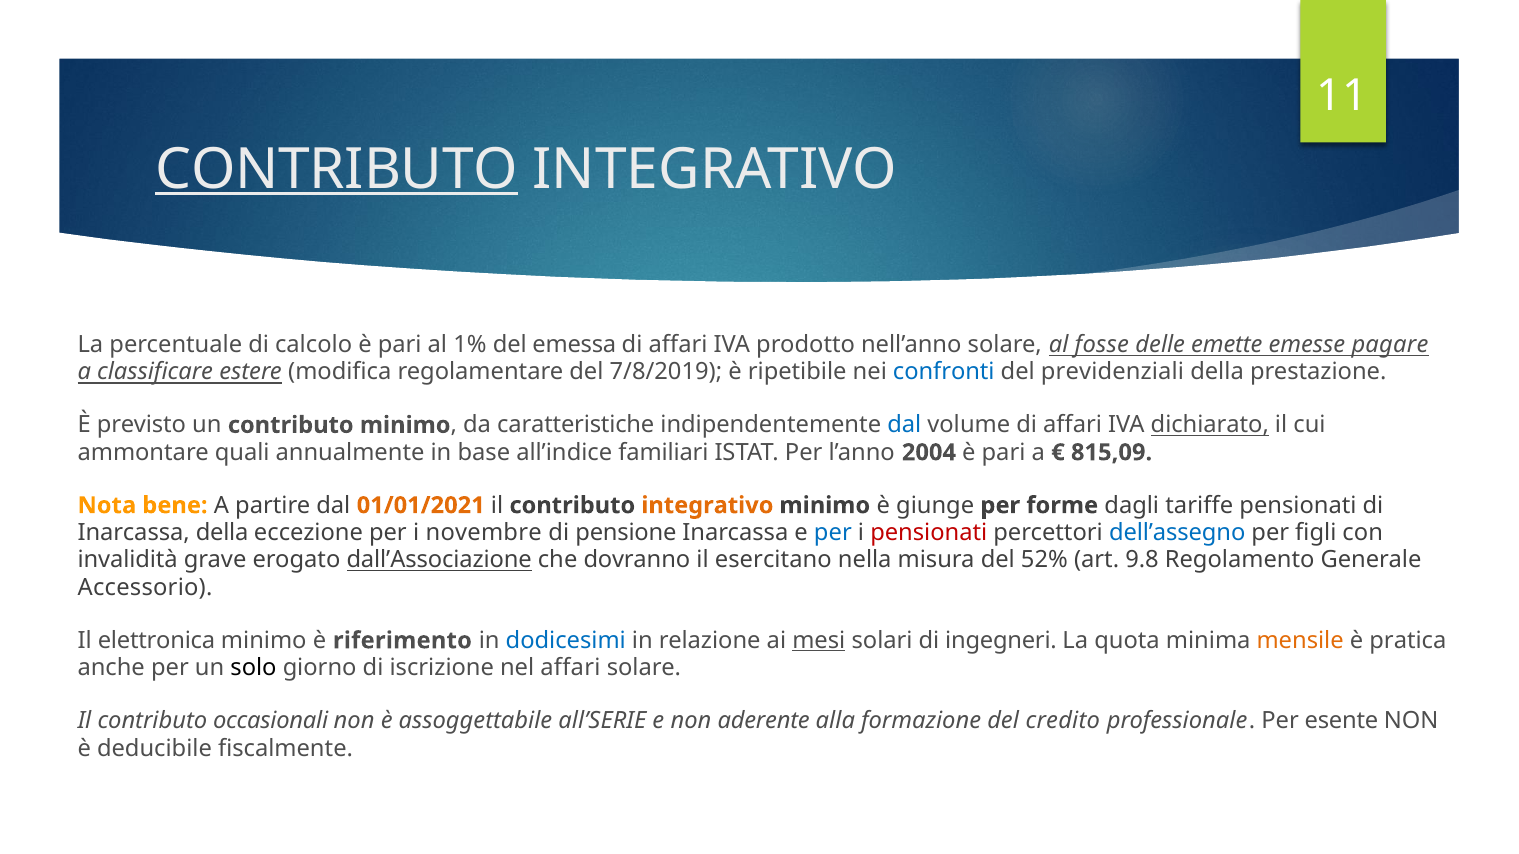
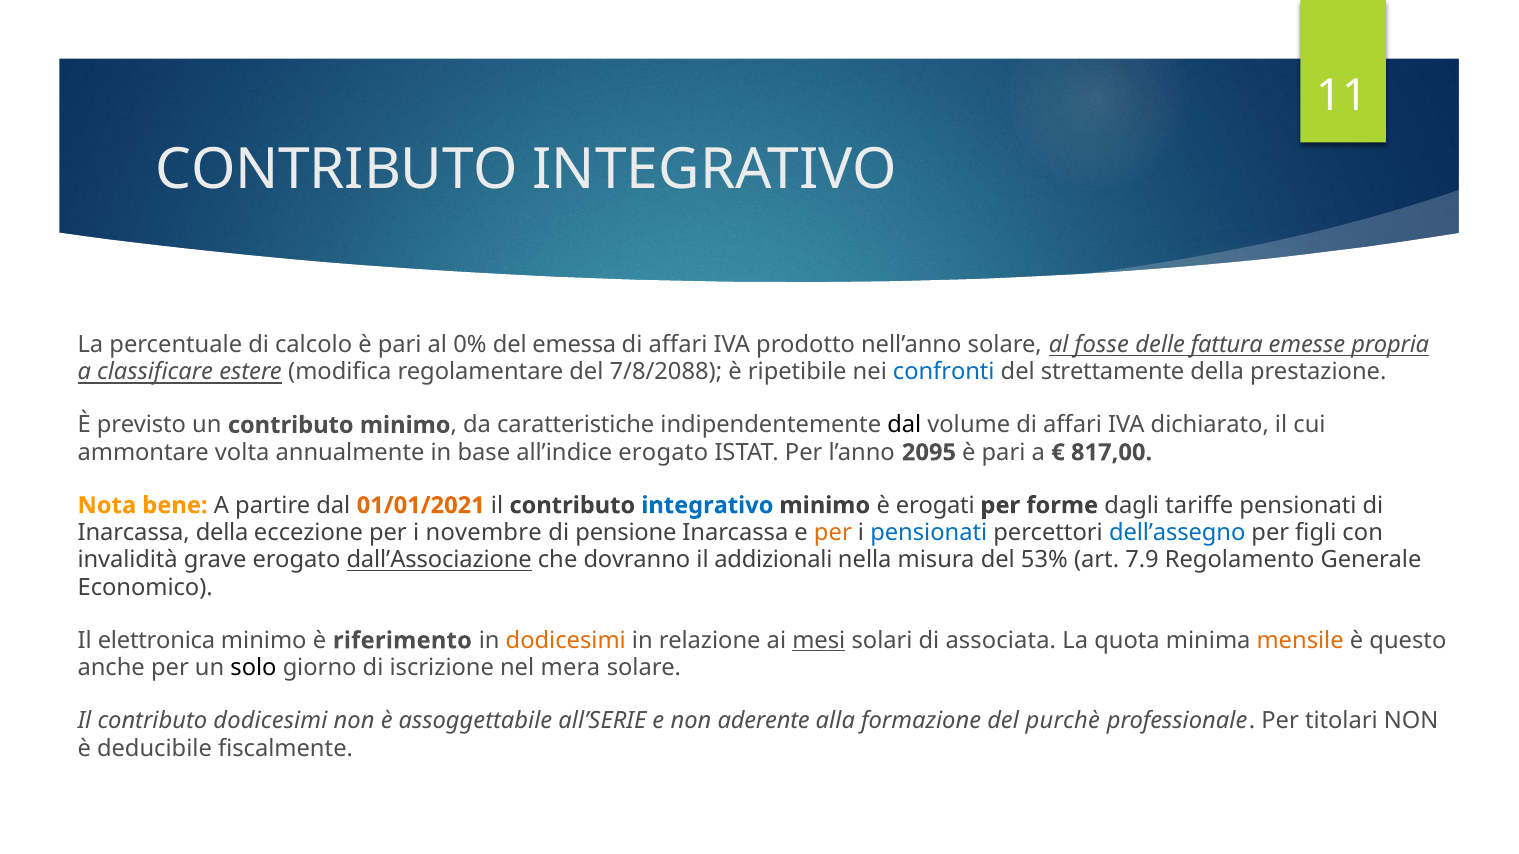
CONTRIBUTO underline: present -> none (337, 169)
1%: 1% -> 0% (470, 345)
emette: emette -> fattura (1227, 345)
pagare: pagare -> propria (1390, 345)
7/8/2019: 7/8/2019 -> 7/8/2088 (666, 372)
previdenziali: previdenziali -> strettamente (1113, 372)
dal colour: blue -> black (904, 425)
dichiarato underline: present -> none (1210, 425)
quali: quali -> volta (242, 453)
all’indice familiari: familiari -> erogato (663, 453)
2004: 2004 -> 2095 (929, 453)
815,09: 815,09 -> 817,00 (1112, 453)
integrativo colour: orange -> blue (707, 506)
giunge: giunge -> erogati (935, 506)
per colour: blue -> orange (833, 533)
pensionati colour: red -> blue (929, 533)
esercitano: esercitano -> addizionali (773, 560)
52%: 52% -> 53% (1044, 560)
9.8: 9.8 -> 7.9 (1142, 560)
Accessorio: Accessorio -> Economico (145, 588)
dodicesimi colour: blue -> orange (566, 641)
ingegneri: ingegneri -> associata (1001, 641)
pratica: pratica -> questo (1408, 641)
nel affari: affari -> mera (570, 668)
contributo occasionali: occasionali -> dodicesimi (270, 721)
credito: credito -> purchè (1063, 721)
esente: esente -> titolari (1341, 721)
